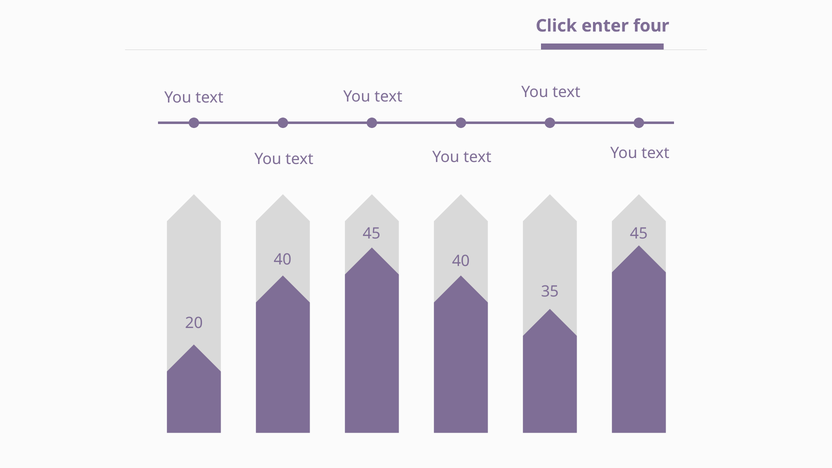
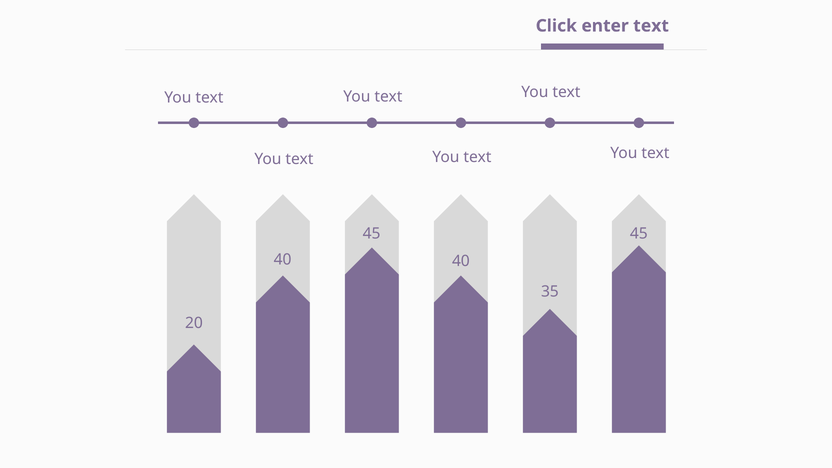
enter four: four -> text (651, 26)
